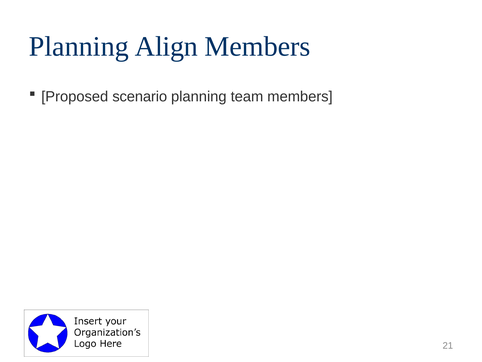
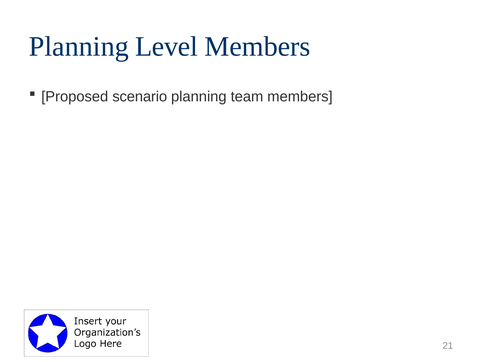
Align: Align -> Level (166, 47)
